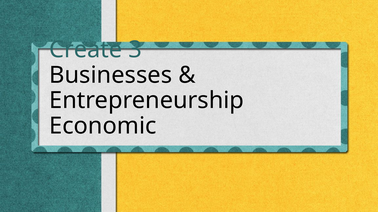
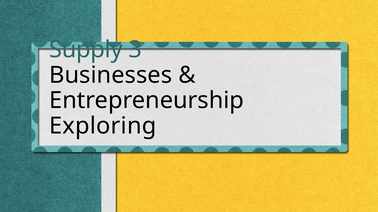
Create: Create -> Supply (86, 50)
Economic: Economic -> Exploring (103, 126)
